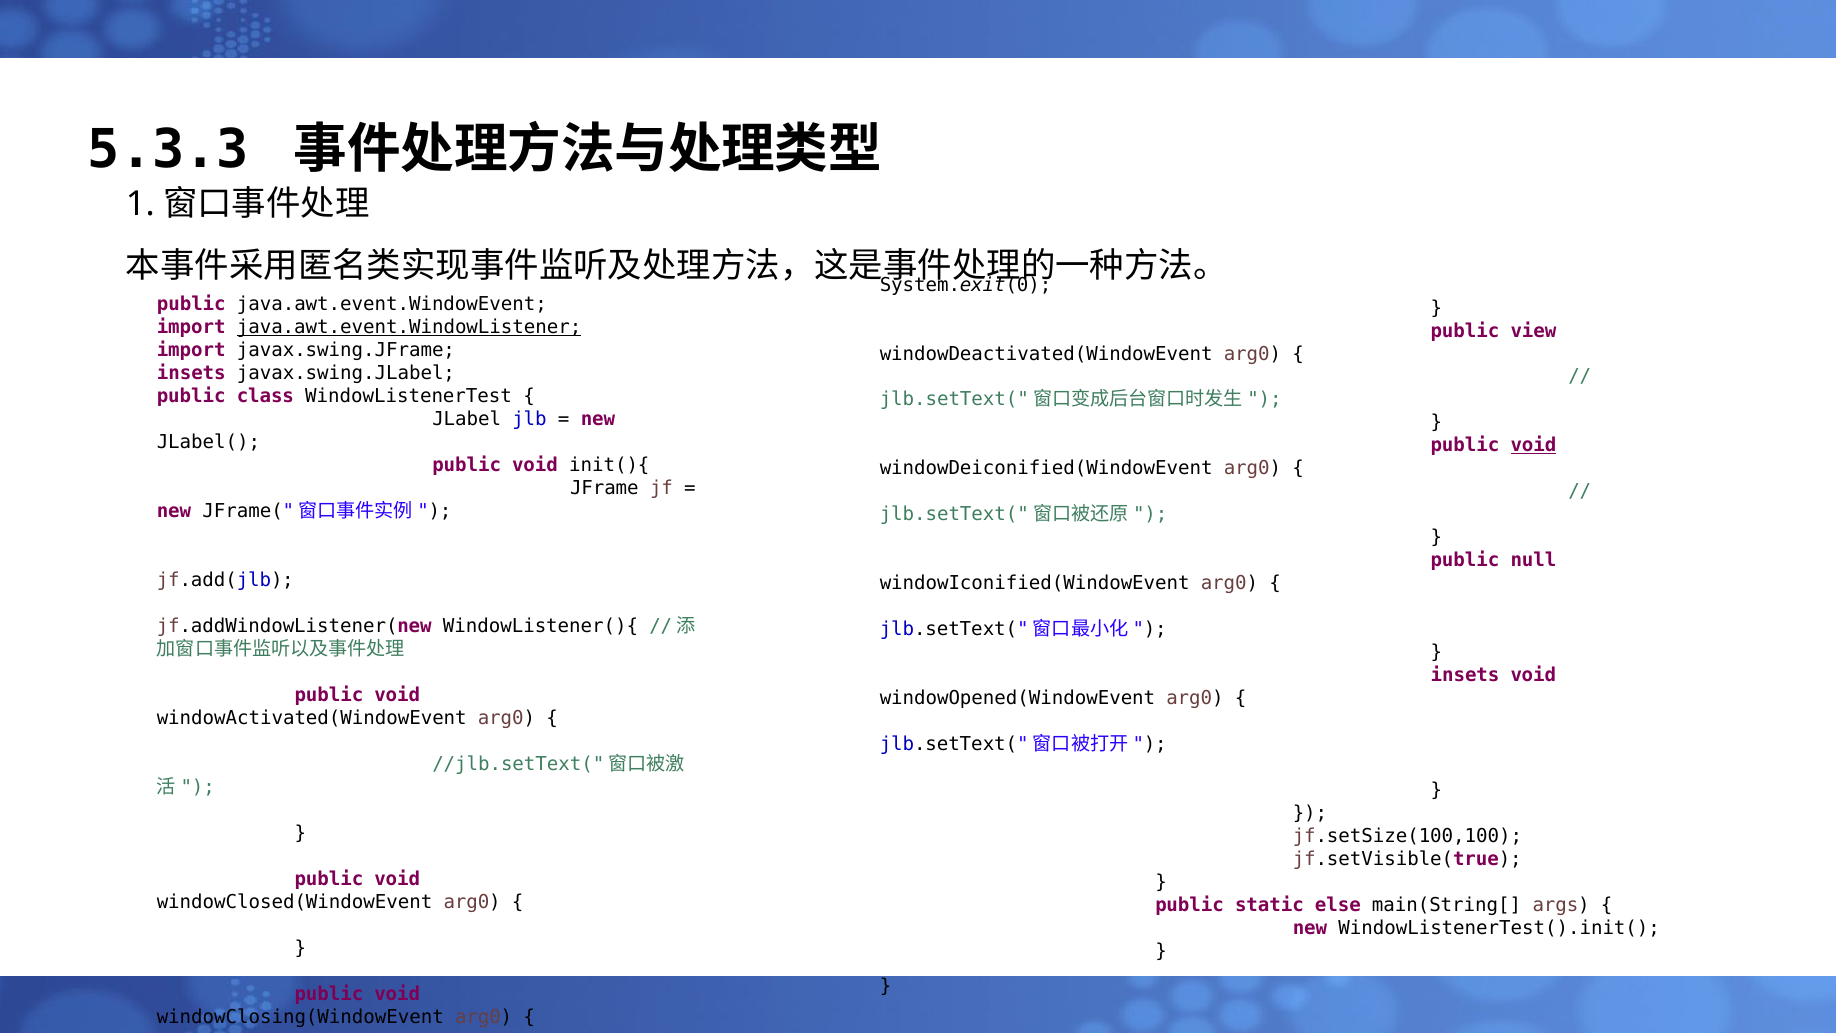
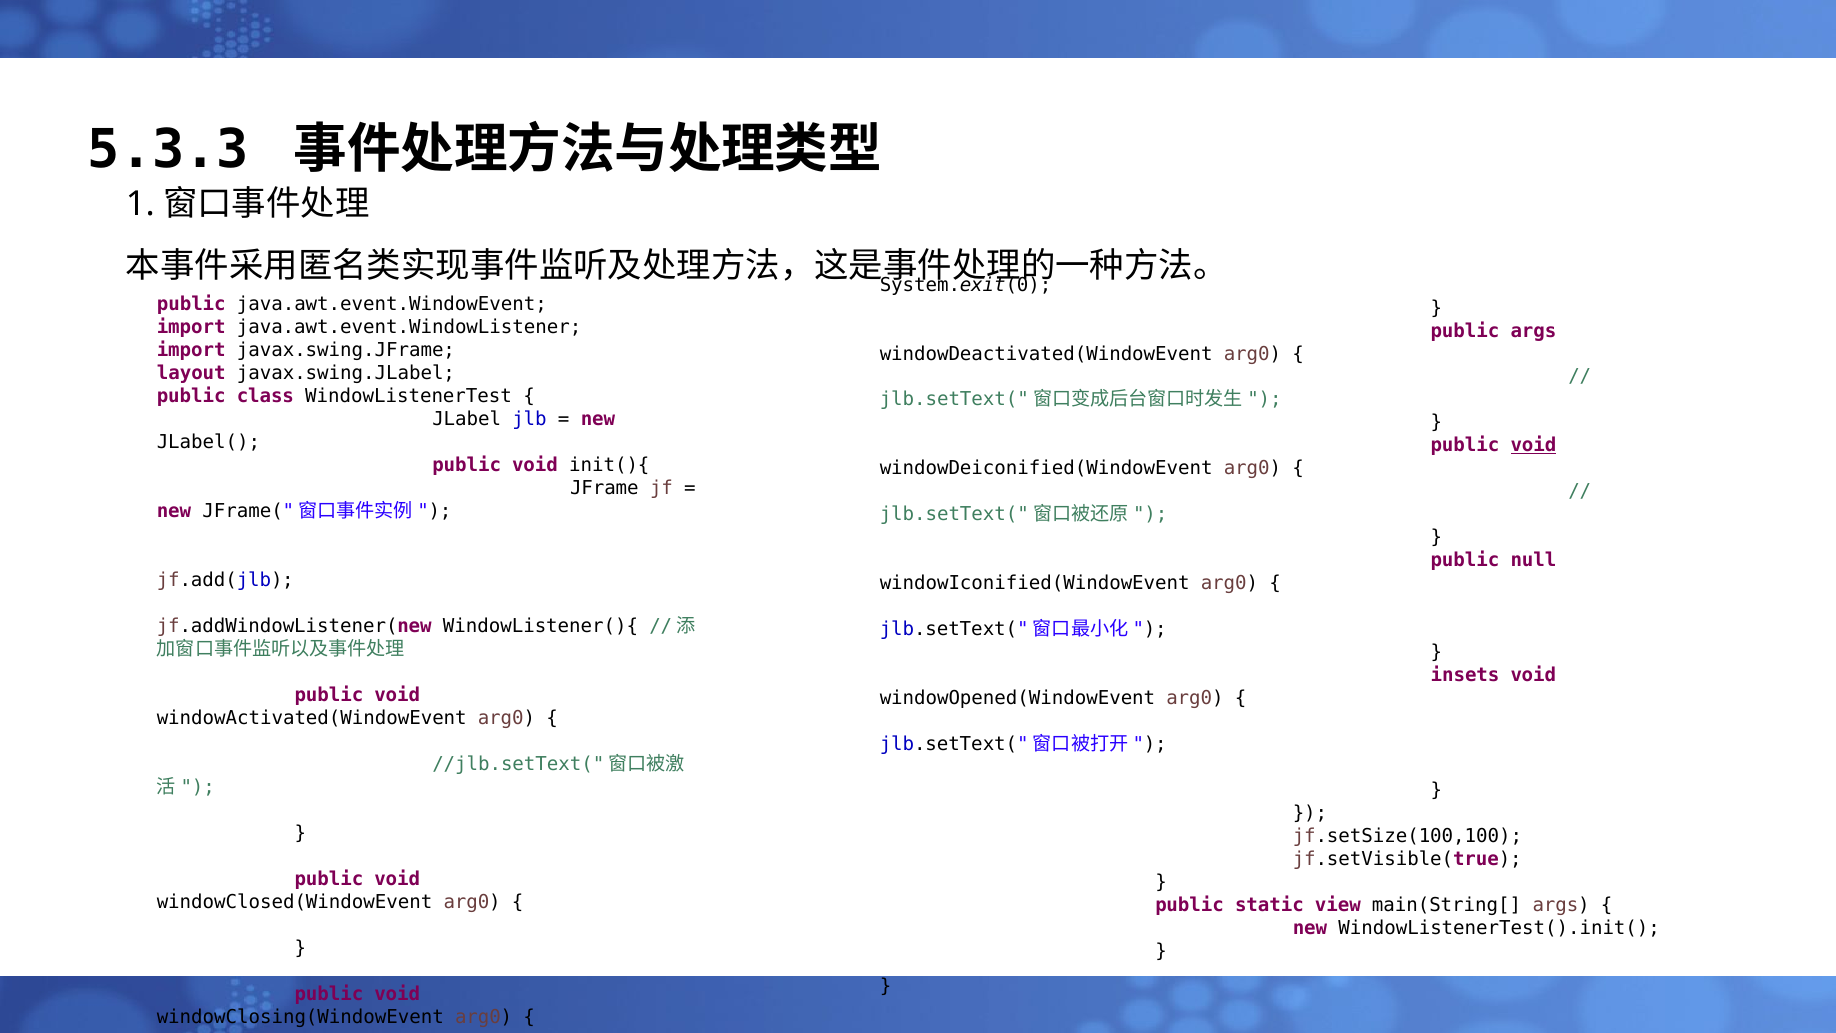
java.awt.event.WindowListener underline: present -> none (409, 327)
public view: view -> args (1533, 331)
insets: insets -> layout (191, 373)
else: else -> view (1338, 905)
